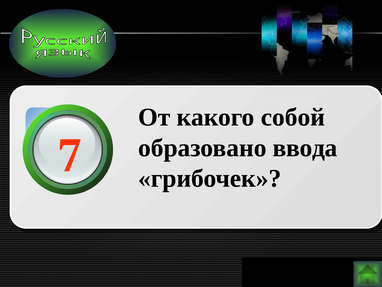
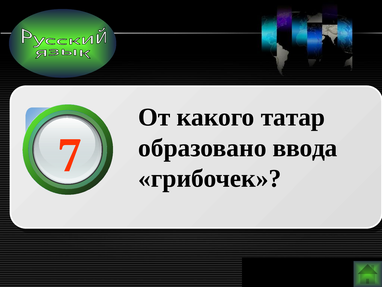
собой: собой -> татар (293, 117)
